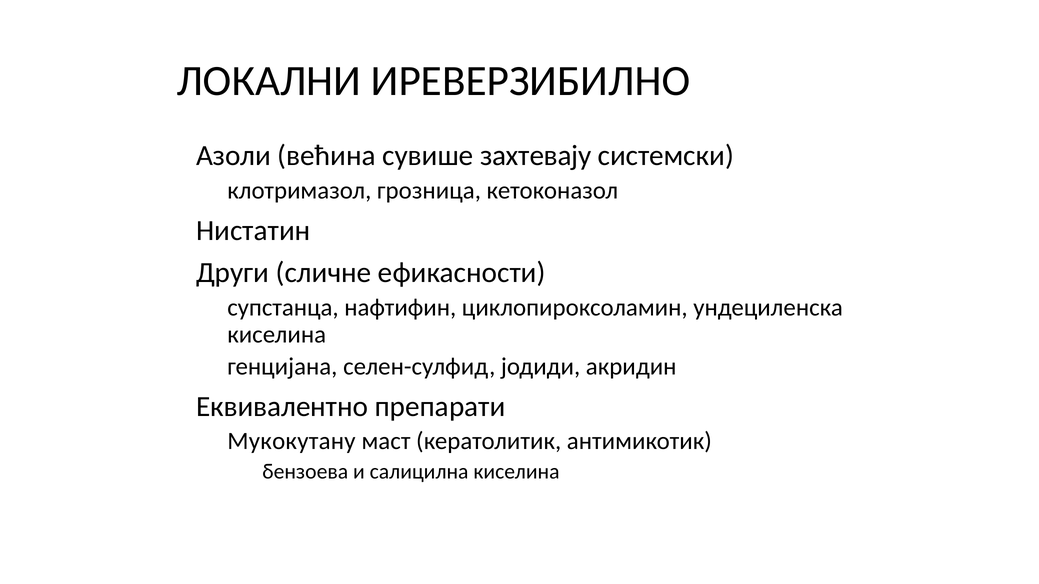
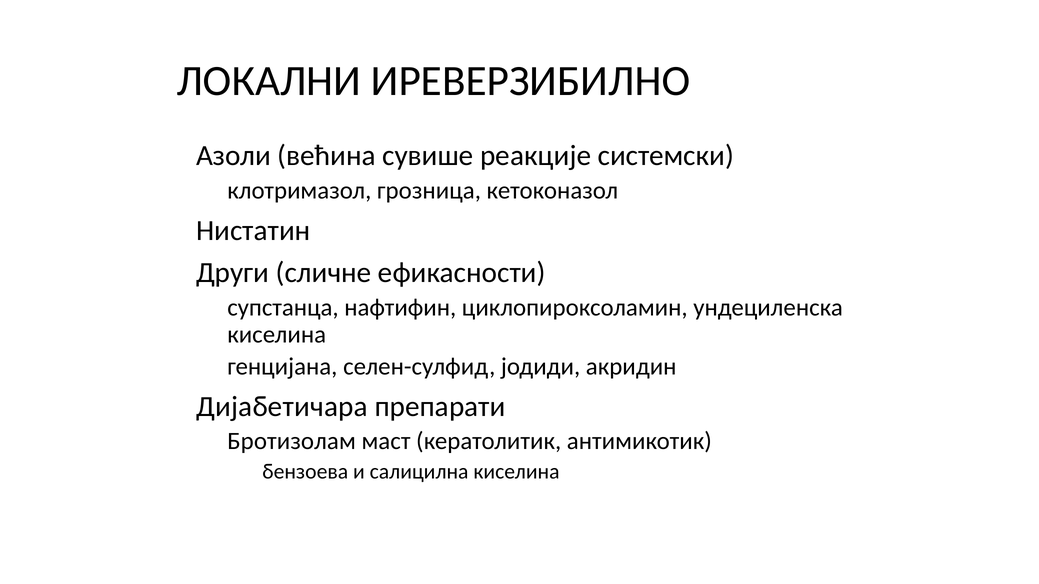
захтевају: захтевају -> реакције (536, 156)
Еквивалентно: Еквивалентно -> Дијабетичара (282, 407)
Мукокутану: Мукокутану -> Бротизолам (292, 442)
